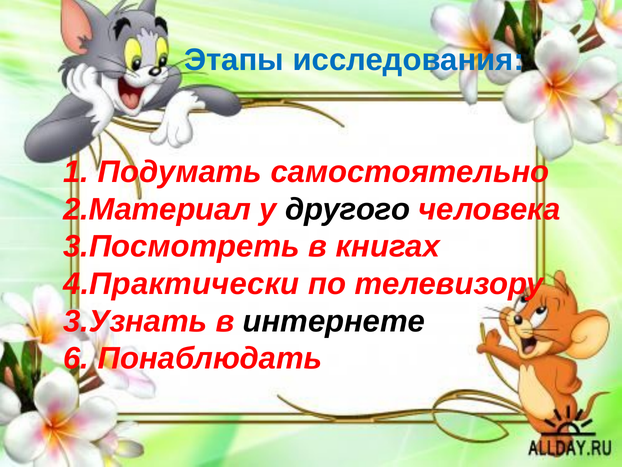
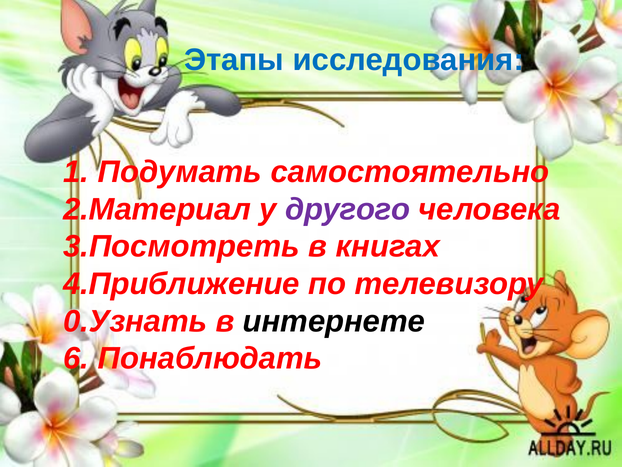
другого colour: black -> purple (348, 209)
4.Практически: 4.Практически -> 4.Приближение (181, 284)
3.Узнать: 3.Узнать -> 0.Узнать (135, 321)
